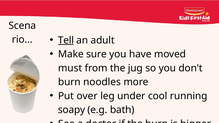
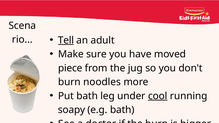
must: must -> piece (70, 68)
Put over: over -> bath (87, 96)
cool underline: none -> present (158, 96)
